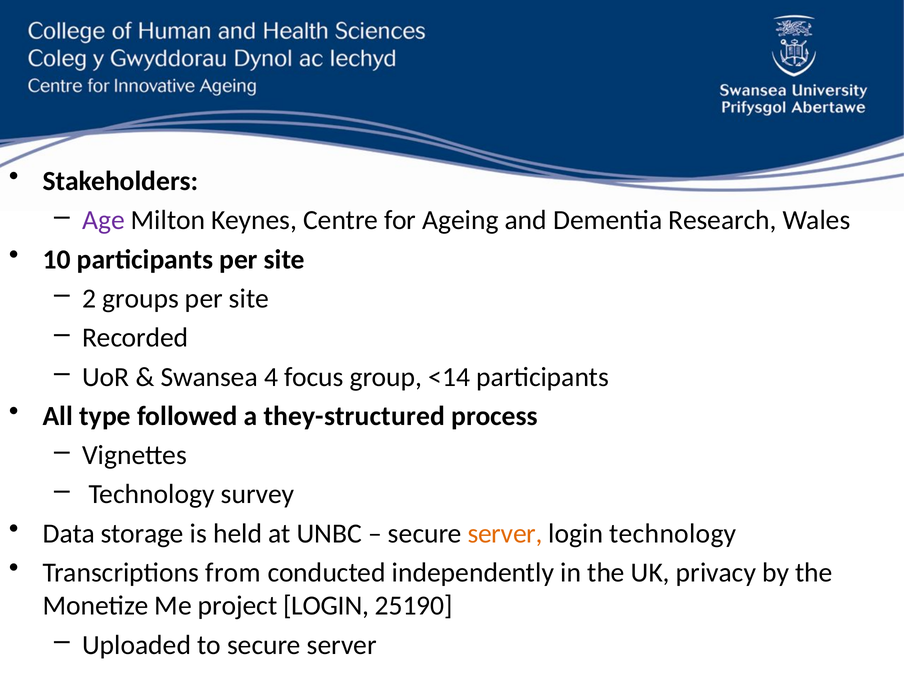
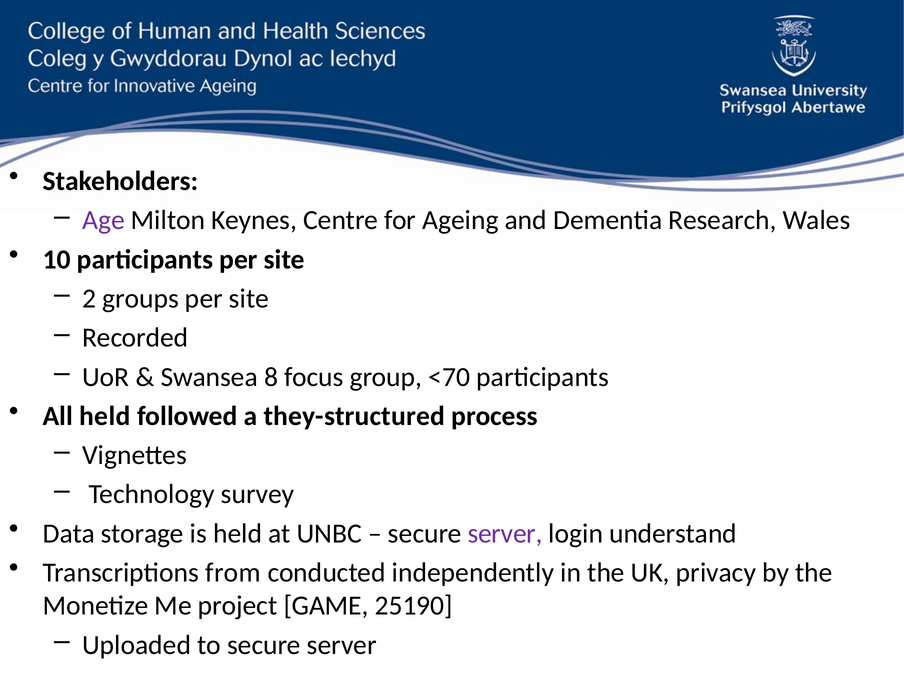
4: 4 -> 8 (271, 377)
<14: <14 -> <70 (449, 377)
All type: type -> held (105, 416)
server colour: orange -> purple (505, 533)
login technology: technology -> understand (673, 533)
project LOGIN: LOGIN -> GAME (326, 606)
